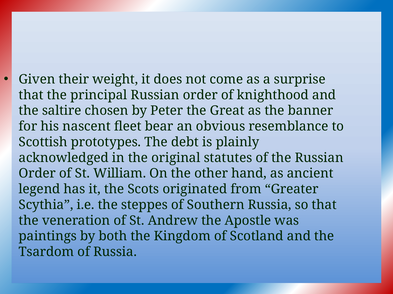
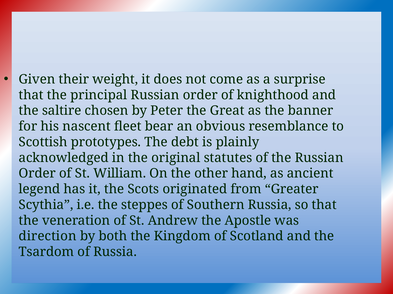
paintings: paintings -> direction (48, 237)
